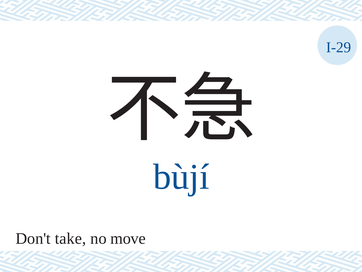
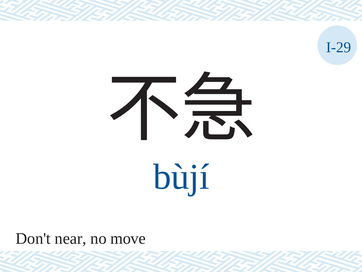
take: take -> near (71, 238)
